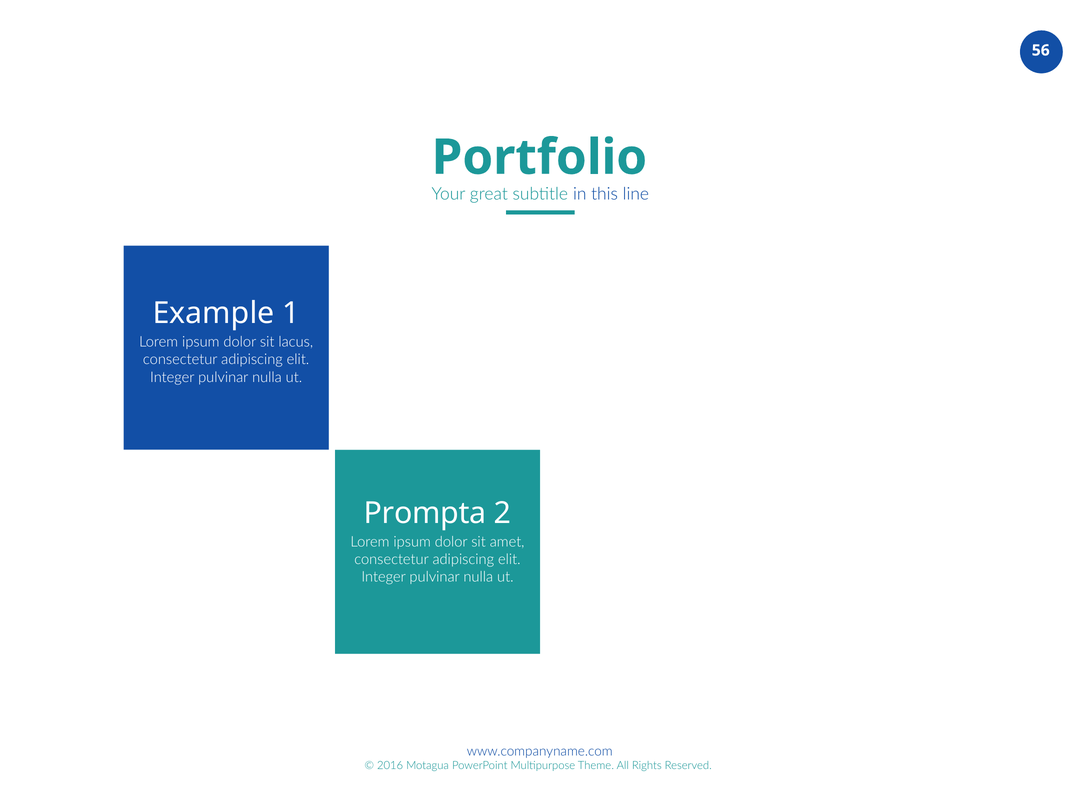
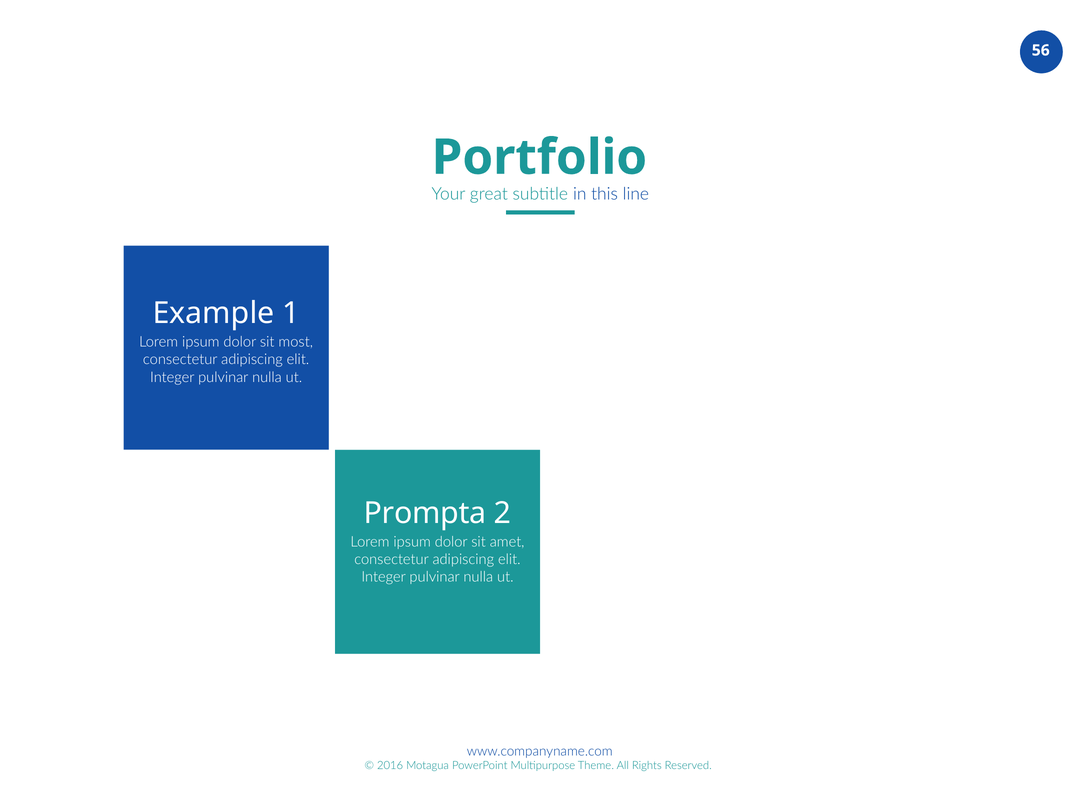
lacus: lacus -> most (296, 342)
